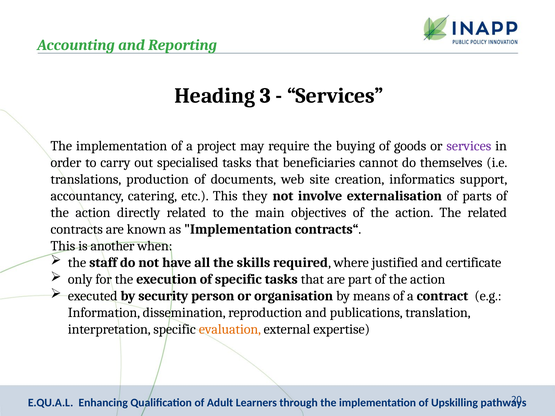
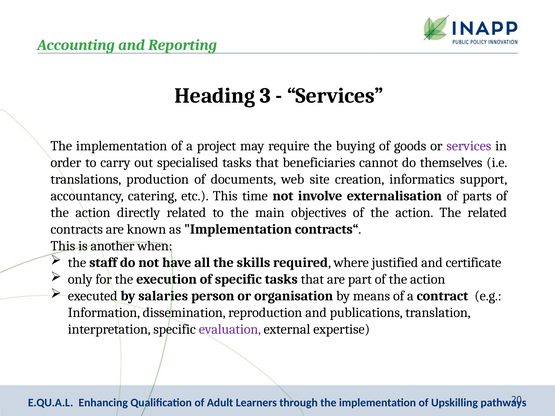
they: they -> time (255, 196)
security: security -> salaries (163, 296)
evaluation colour: orange -> purple (230, 329)
